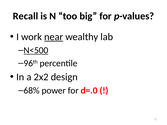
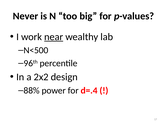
Recall: Recall -> Never (26, 16)
N<500 underline: present -> none (36, 50)
68%: 68% -> 88% (32, 91)
d=.0: d=.0 -> d=.4 (89, 91)
